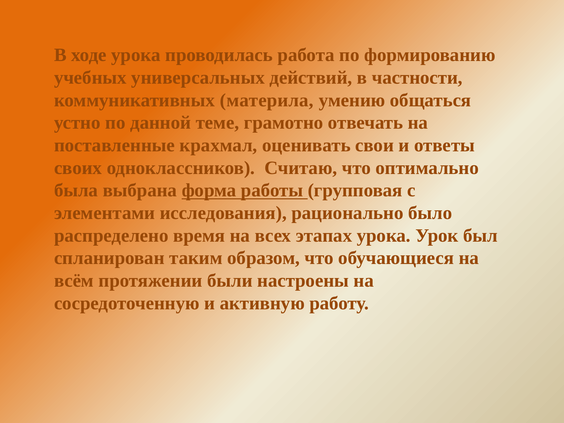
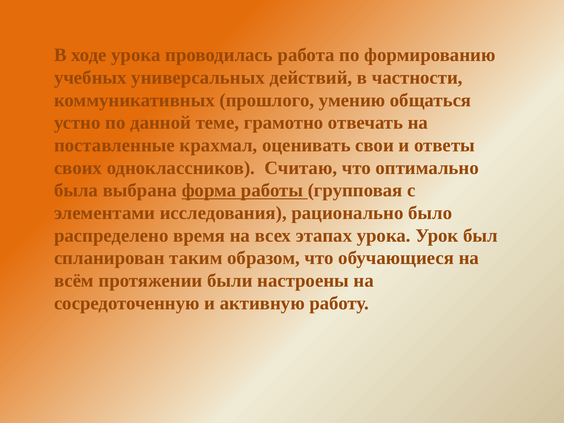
материла: материла -> прошлого (267, 100)
